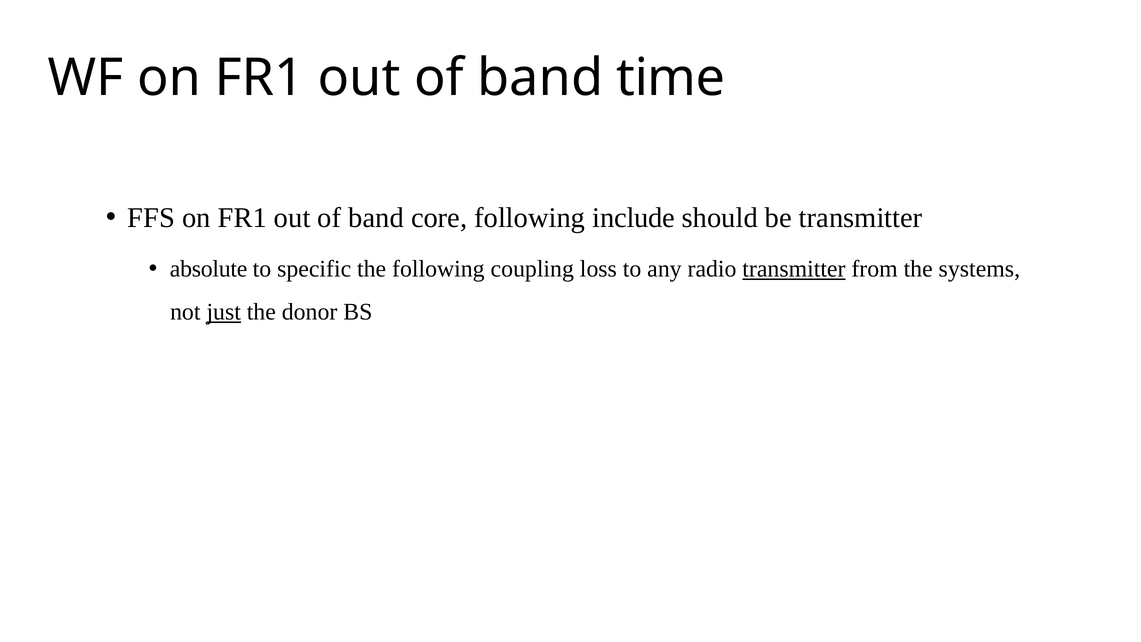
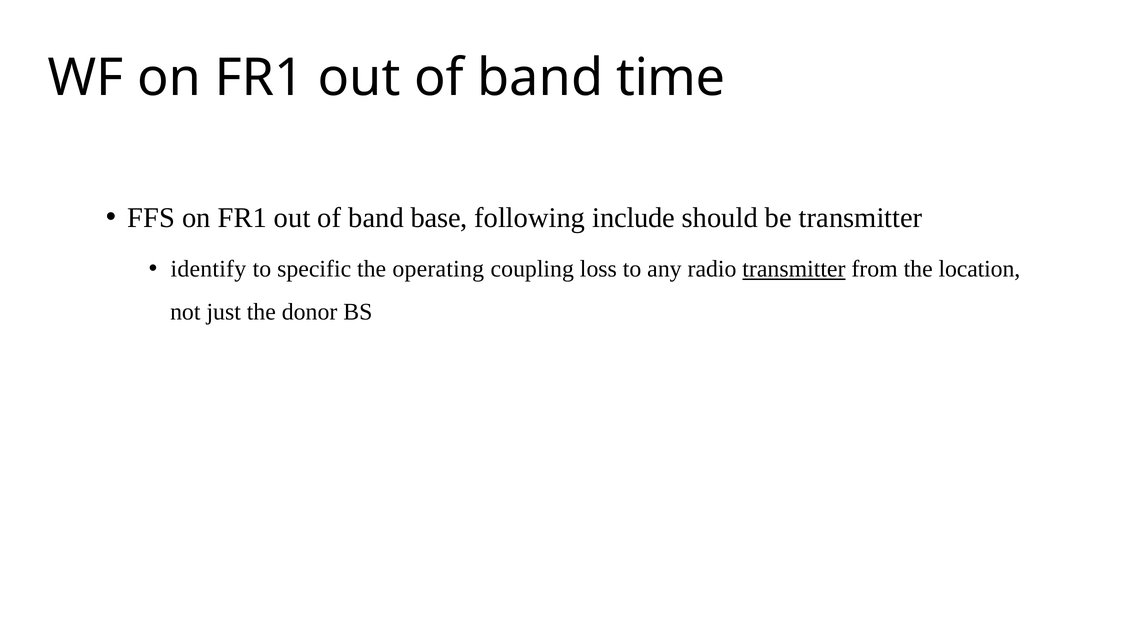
core: core -> base (439, 218)
absolute: absolute -> identify (208, 269)
the following: following -> operating (438, 269)
systems: systems -> location (979, 269)
just underline: present -> none (224, 312)
